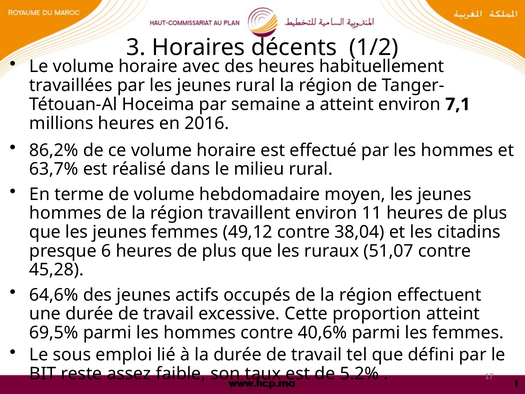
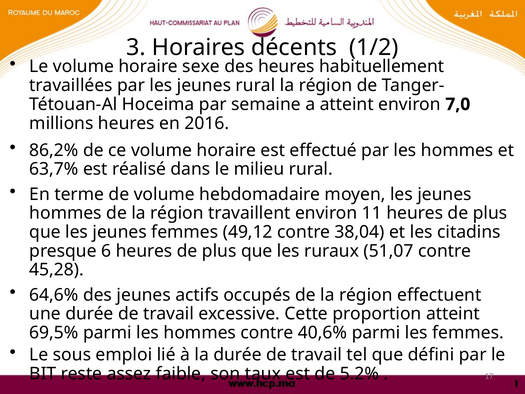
avec: avec -> sexe (201, 67)
7,1: 7,1 -> 7,0 (458, 104)
